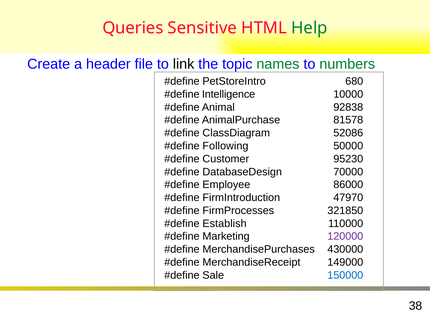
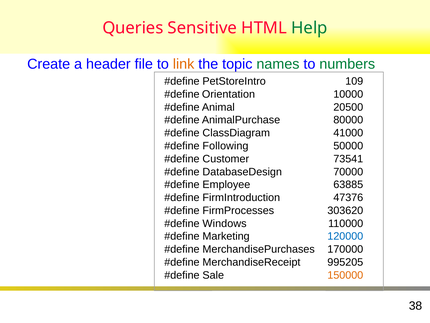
link colour: black -> orange (184, 64)
680: 680 -> 109 (354, 81)
Intelligence: Intelligence -> Orientation (228, 94)
92838: 92838 -> 20500 (348, 107)
81578: 81578 -> 80000 (348, 120)
52086: 52086 -> 41000 (348, 133)
95230: 95230 -> 73541 (348, 159)
86000: 86000 -> 63885 (348, 184)
47970: 47970 -> 47376 (348, 197)
321850: 321850 -> 303620 (345, 210)
Establish: Establish -> Windows (225, 223)
120000 colour: purple -> blue (345, 236)
430000: 430000 -> 170000 (345, 249)
149000: 149000 -> 995205 (345, 262)
150000 colour: blue -> orange (345, 275)
